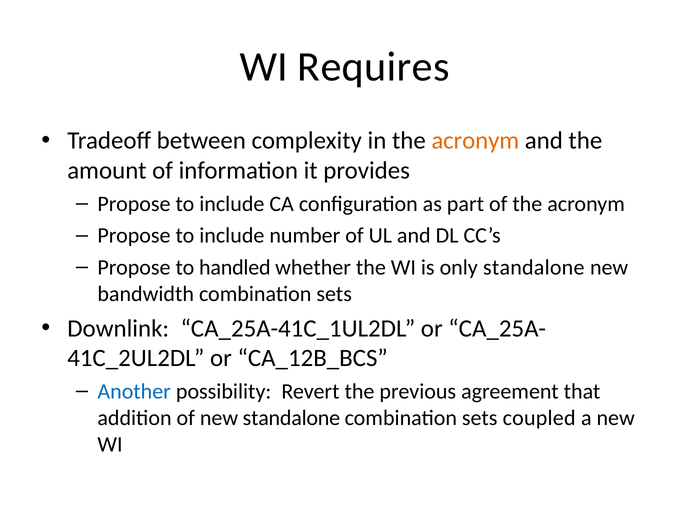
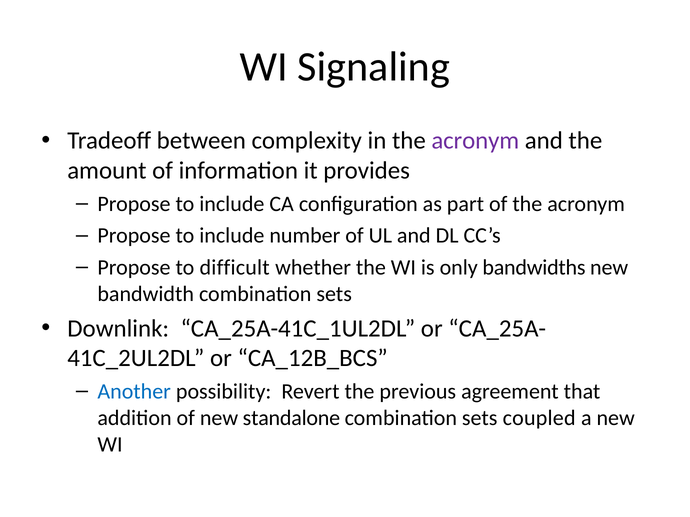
Requires: Requires -> Signaling (374, 67)
acronym colour: orange -> purple (475, 141)
handled: handled -> difficult (235, 268)
only standalone: standalone -> bandwidths (534, 268)
